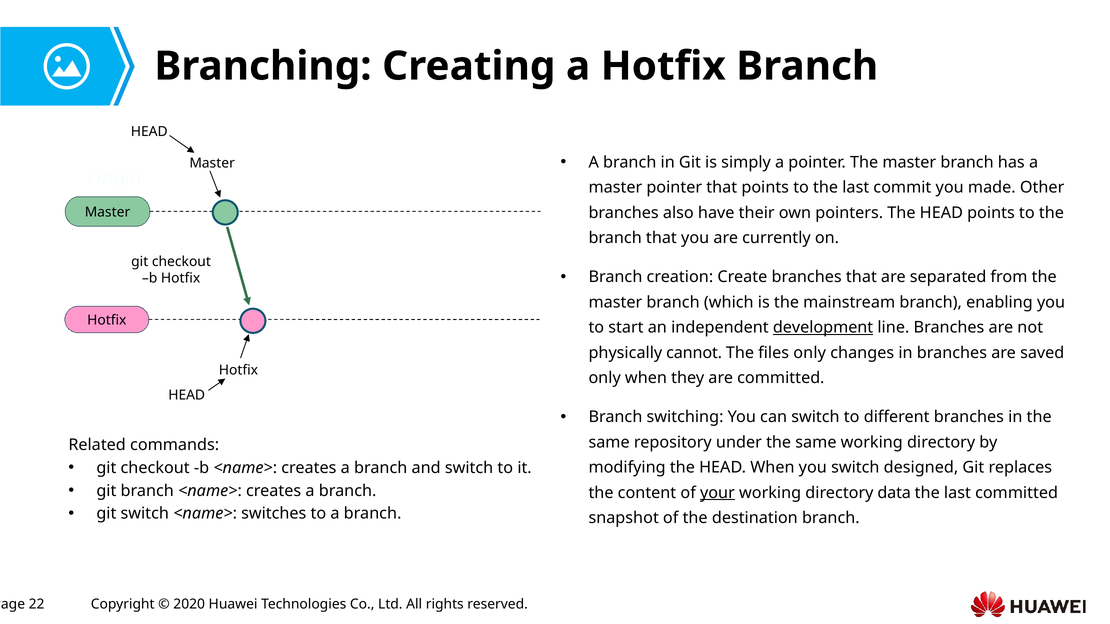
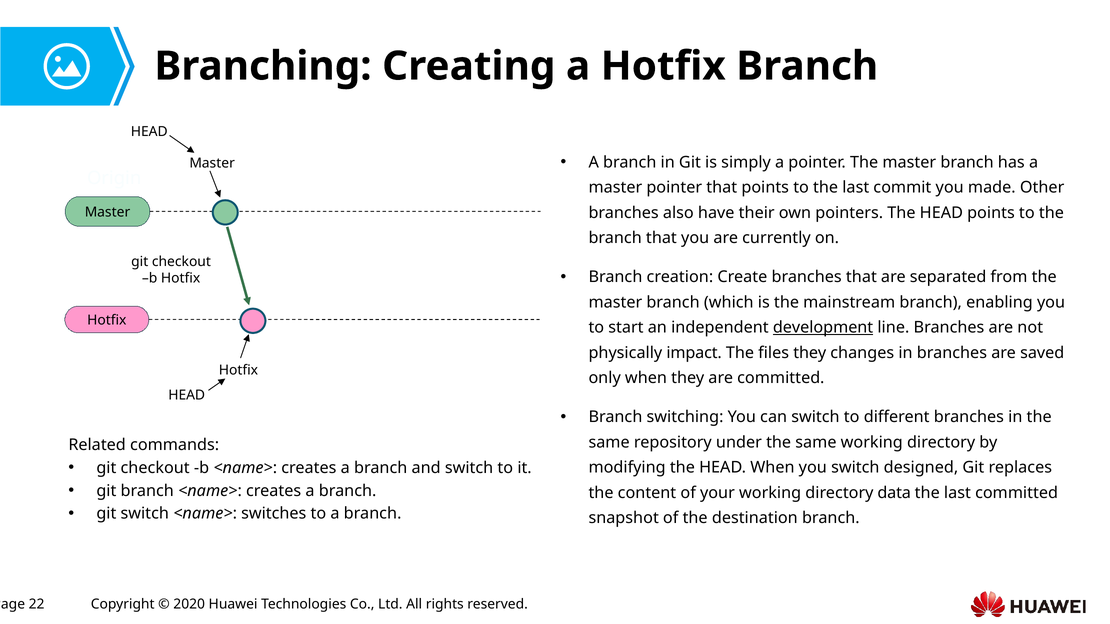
cannot: cannot -> impact (694, 353)
files only: only -> they (810, 353)
your underline: present -> none (717, 493)
